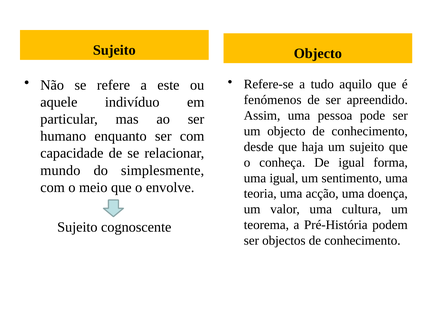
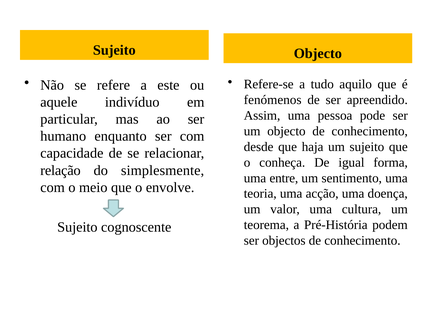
mundo: mundo -> relação (60, 170)
uma igual: igual -> entre (284, 178)
